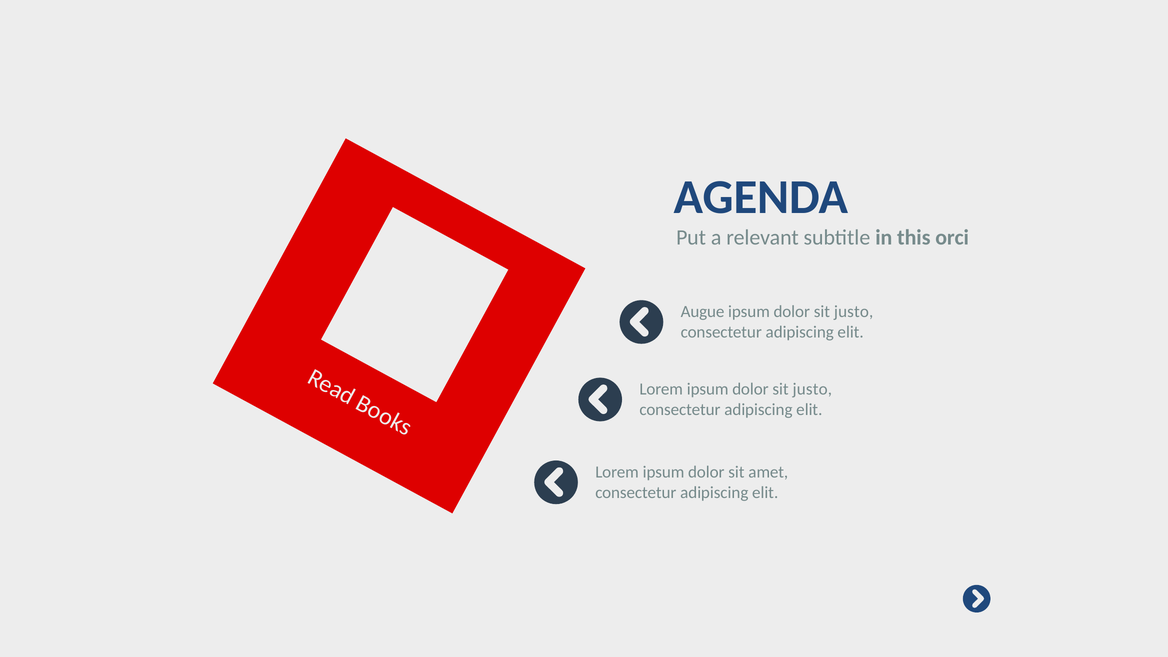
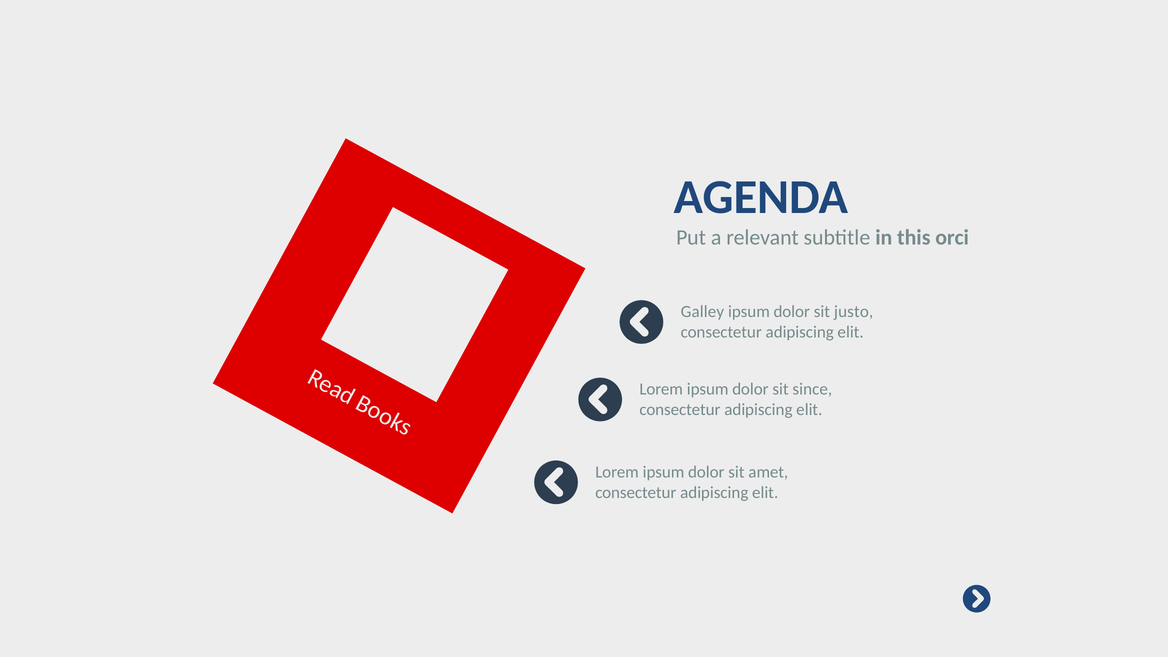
Augue: Augue -> Galley (702, 312)
justo: justo -> since (812, 389)
